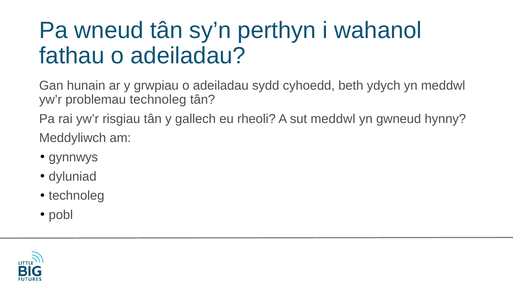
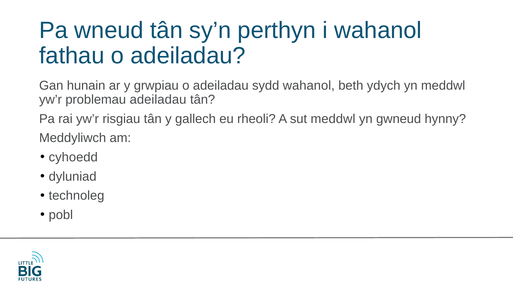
sydd cyhoedd: cyhoedd -> wahanol (309, 86)
problemau technoleg: technoleg -> adeiladau (158, 99)
gynnwys: gynnwys -> cyhoedd (73, 157)
